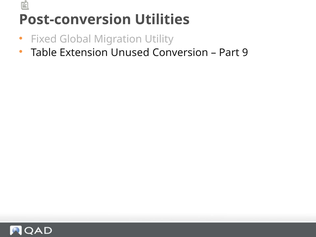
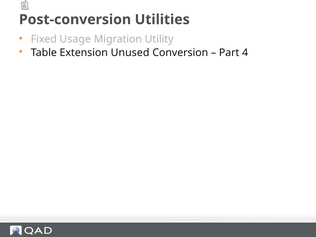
Global: Global -> Usage (75, 39)
9: 9 -> 4 (245, 53)
